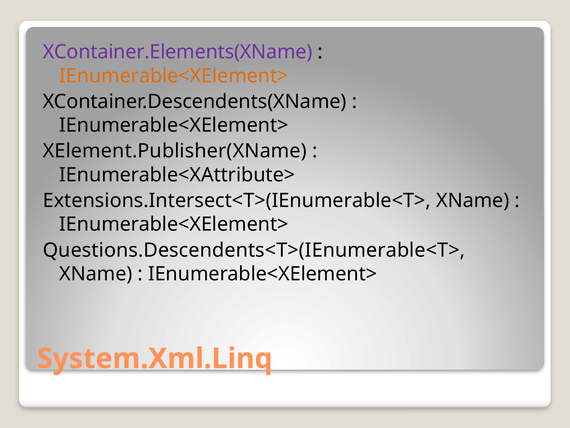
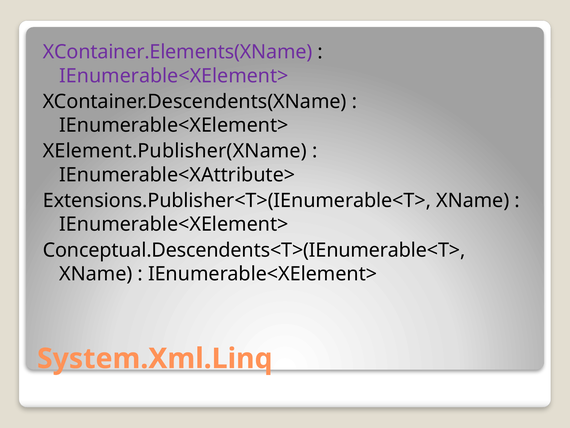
IEnumerable<XElement> colour: orange -> purple (174, 76)
Extensions.Intersect<T>(IEnumerable<T>: Extensions.Intersect<T>(IEnumerable<T> -> Extensions.Publisher<T>(IEnumerable<T> (237, 200)
Questions.Descendents<T>(IEnumerable<T>: Questions.Descendents<T>(IEnumerable<T> -> Conceptual.Descendents<T>(IEnumerable<T> (254, 250)
